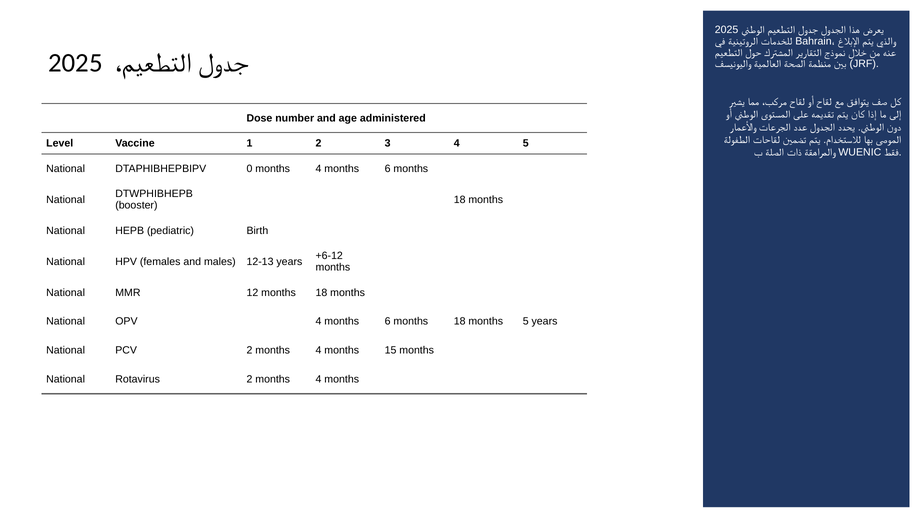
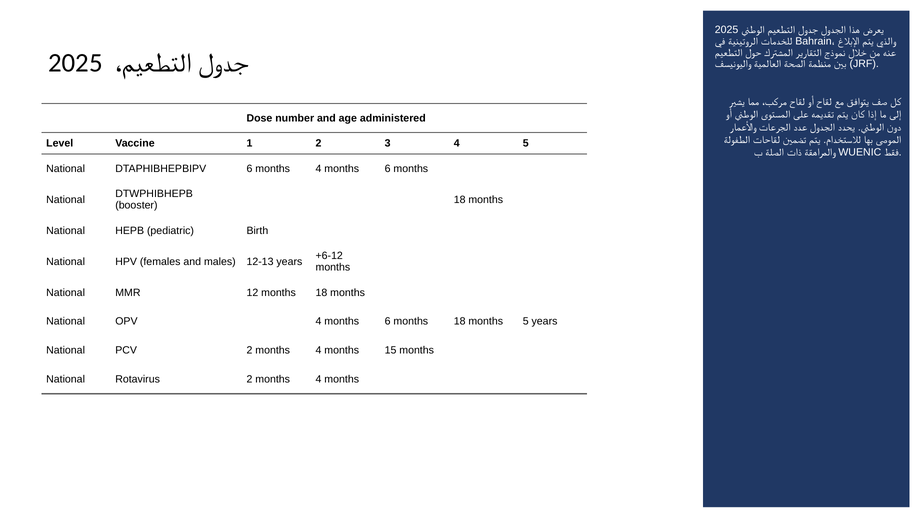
DTAPHIBHEPBIPV 0: 0 -> 6 (249, 169)
